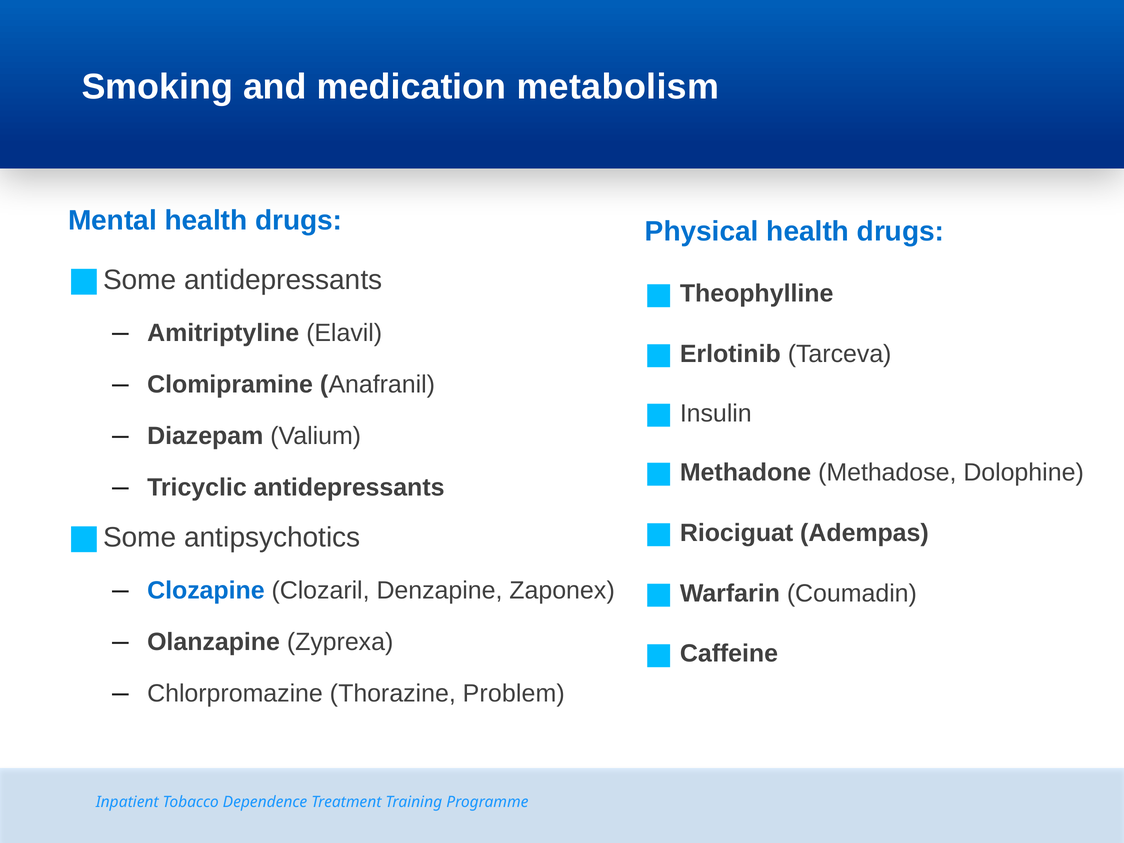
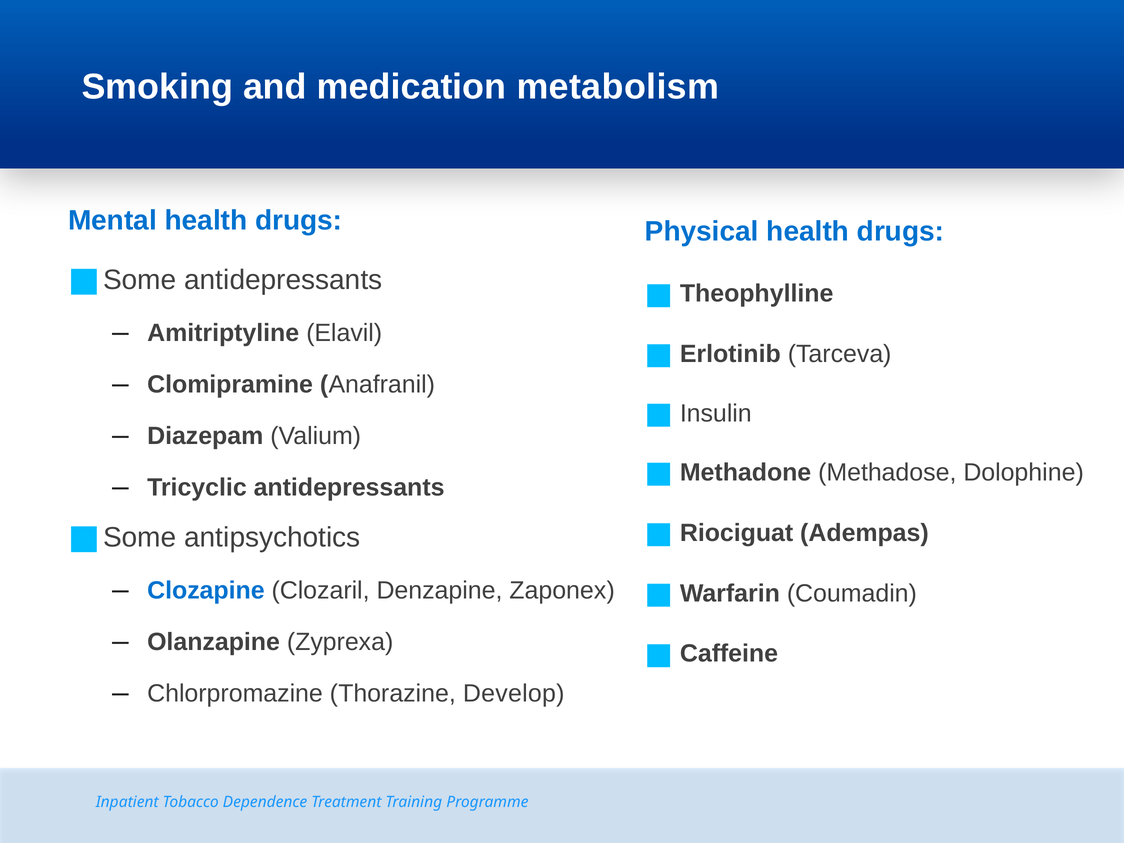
Problem: Problem -> Develop (514, 694)
